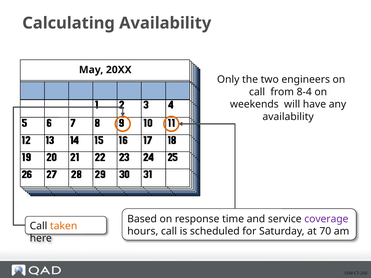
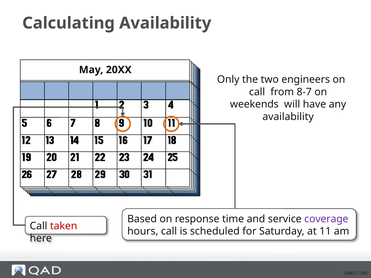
8-4: 8-4 -> 8-7 (304, 92)
taken colour: orange -> red (64, 226)
70: 70 -> 11 (325, 231)
